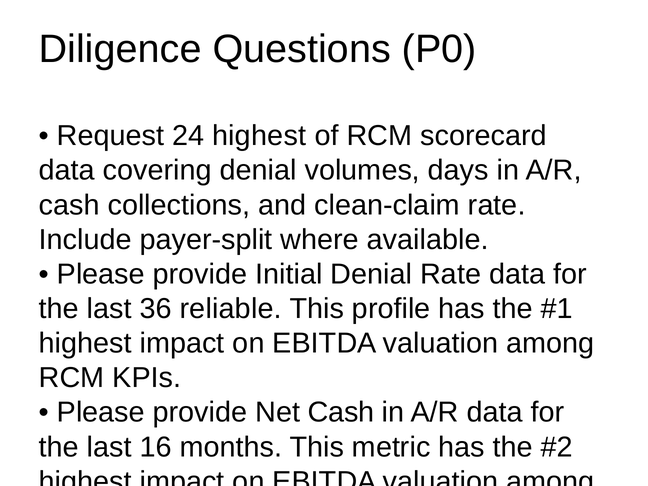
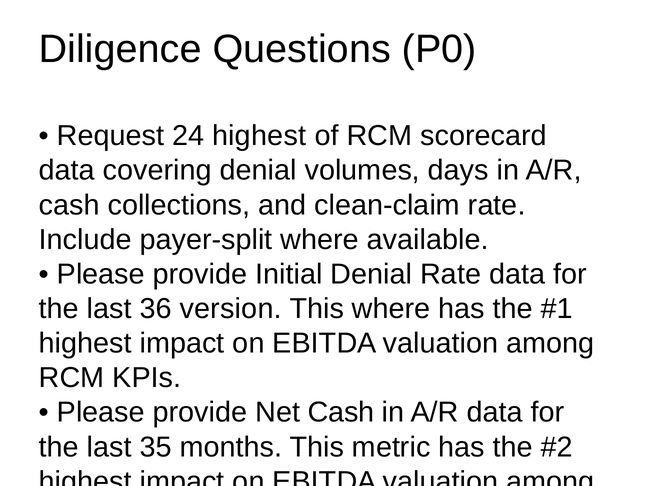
reliable: reliable -> version (231, 309)
This profile: profile -> where (391, 309)
16: 16 -> 35 (156, 447)
